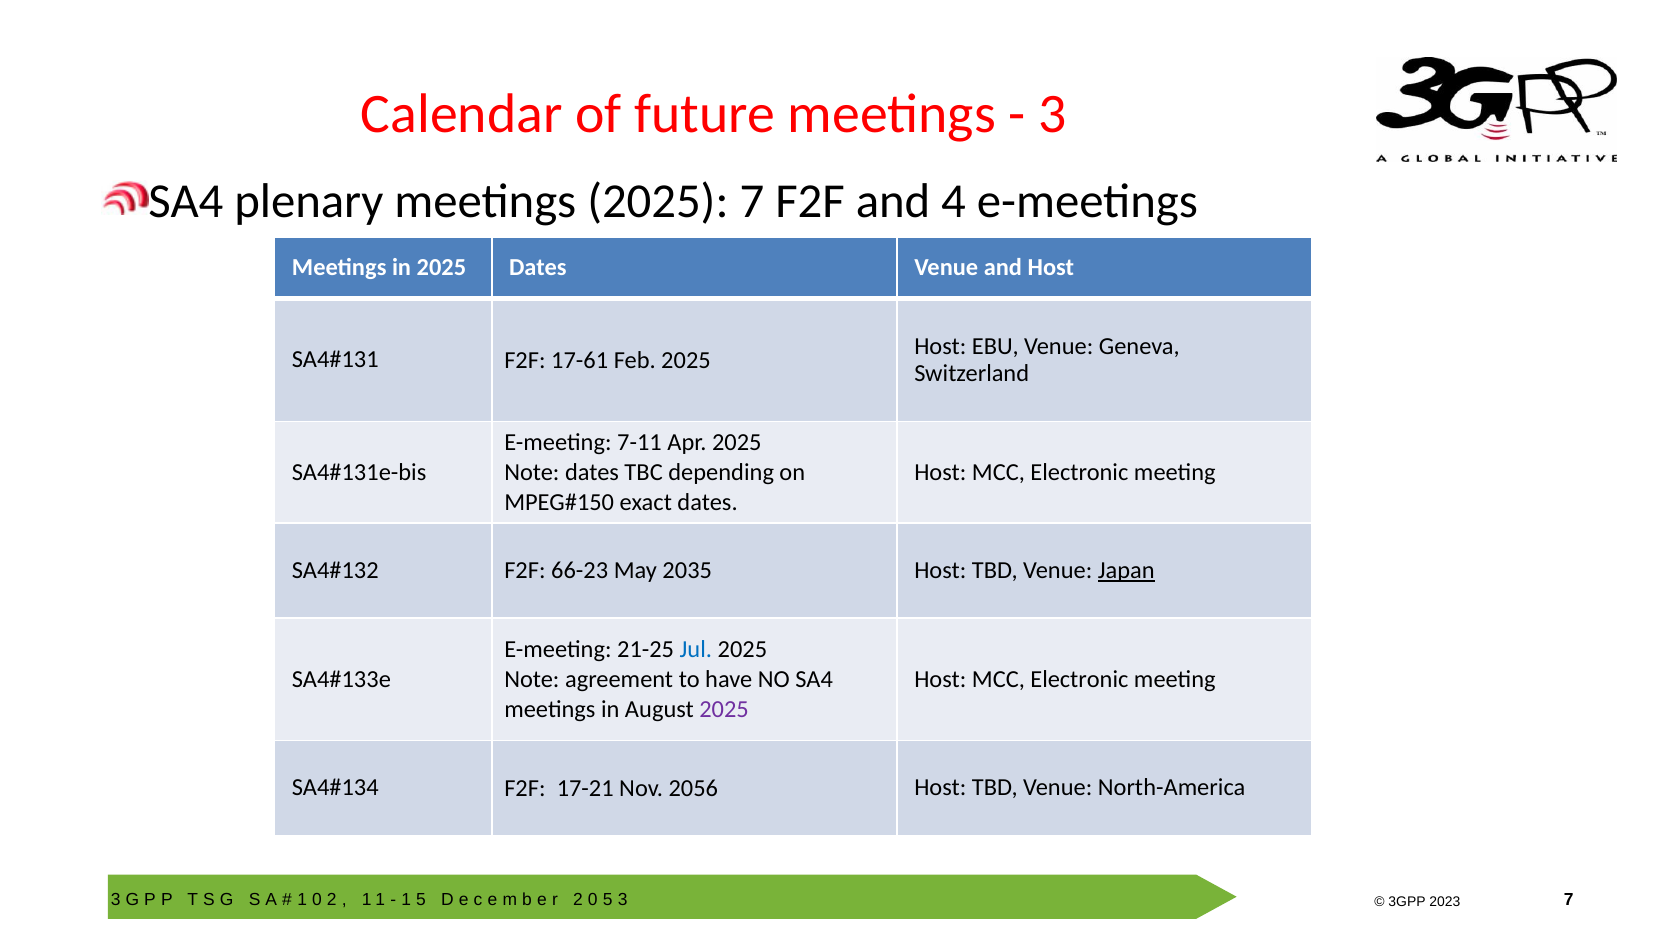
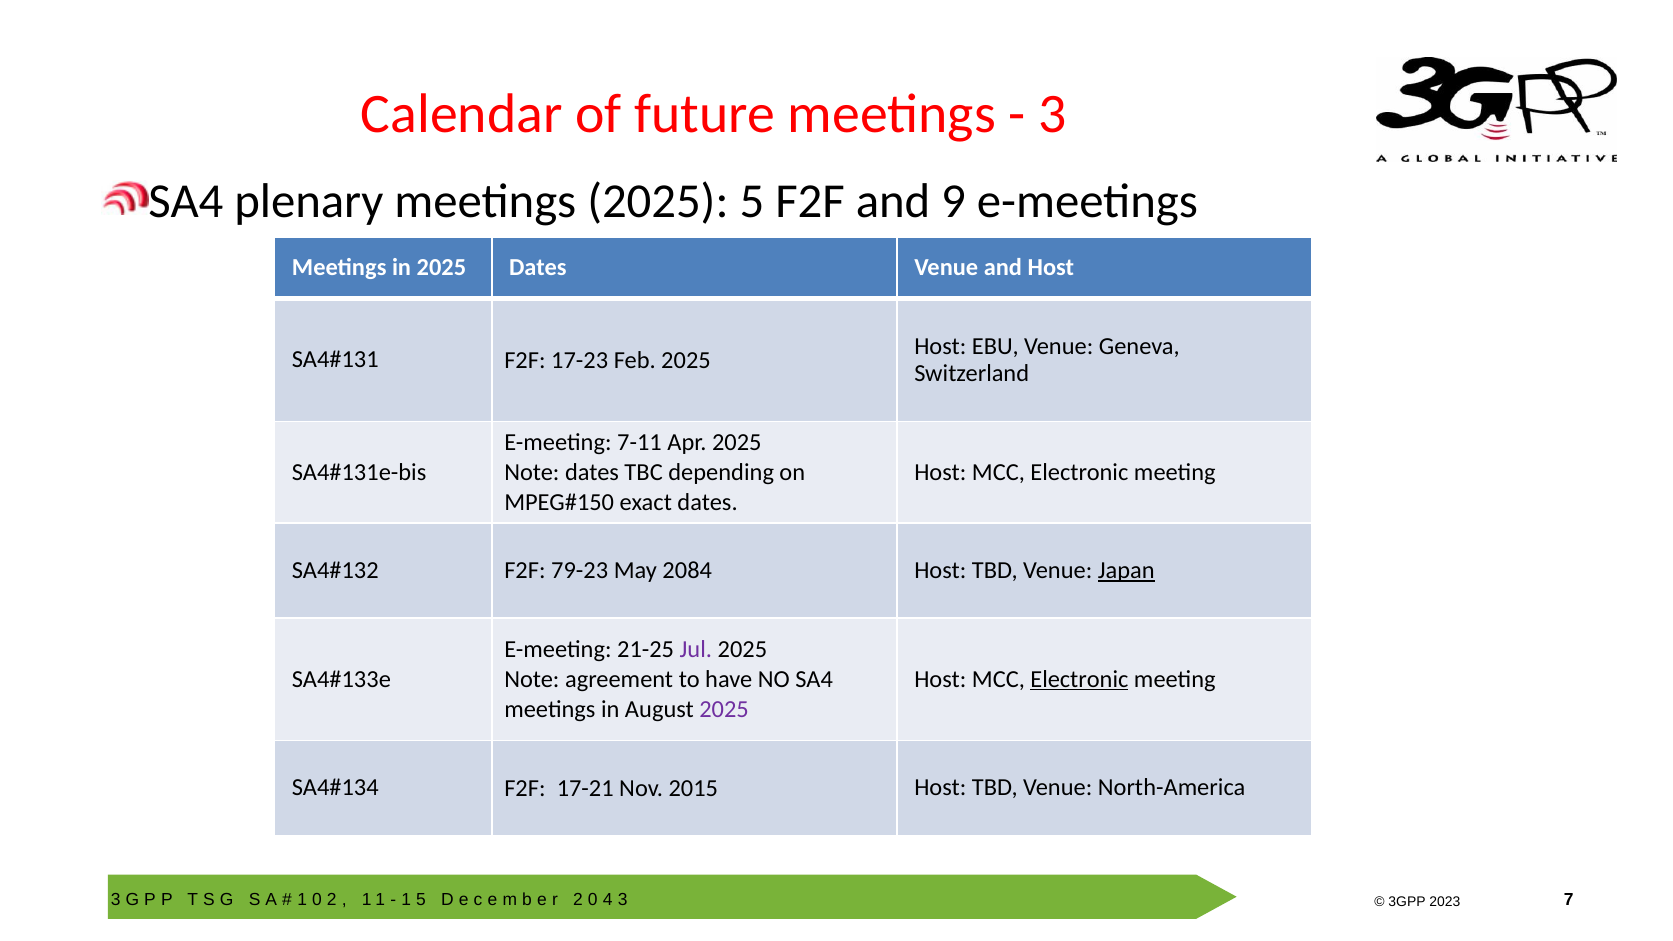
2025 7: 7 -> 5 (752, 201)
4: 4 -> 9 (954, 201)
17-61: 17-61 -> 17-23 (580, 360)
66-23: 66-23 -> 79-23 (580, 571)
2035: 2035 -> 2084 (687, 571)
Jul colour: blue -> purple (696, 650)
Electronic underline: none -> present (1079, 679)
2056: 2056 -> 2015 (693, 788)
5: 5 -> 4 (608, 900)
